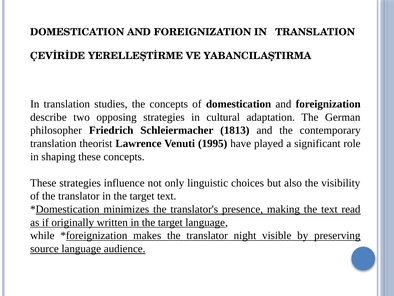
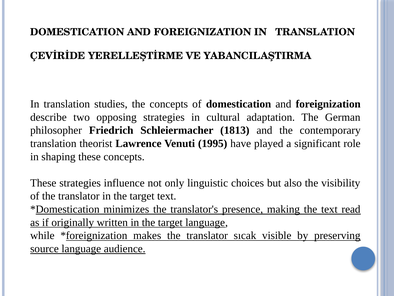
night: night -> sıcak (245, 235)
